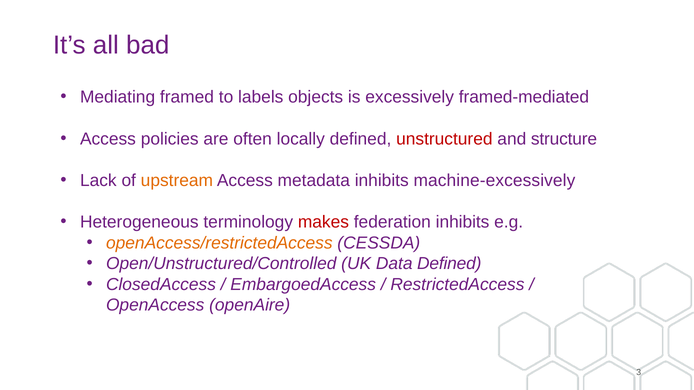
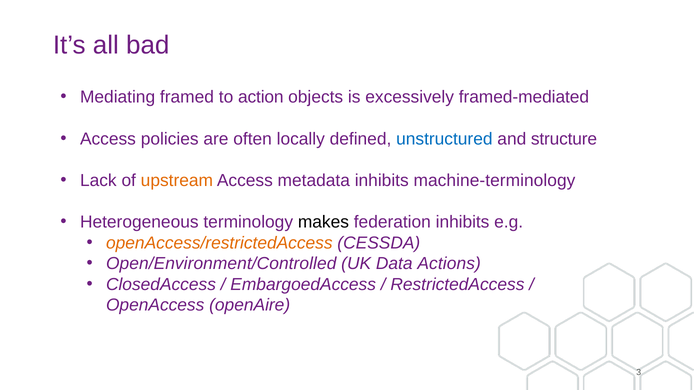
labels: labels -> action (261, 97)
unstructured colour: red -> blue (444, 139)
machine-excessively: machine-excessively -> machine-terminology (494, 181)
makes colour: red -> black (323, 222)
Open/Unstructured/Controlled: Open/Unstructured/Controlled -> Open/Environment/Controlled (221, 264)
Data Defined: Defined -> Actions (449, 264)
